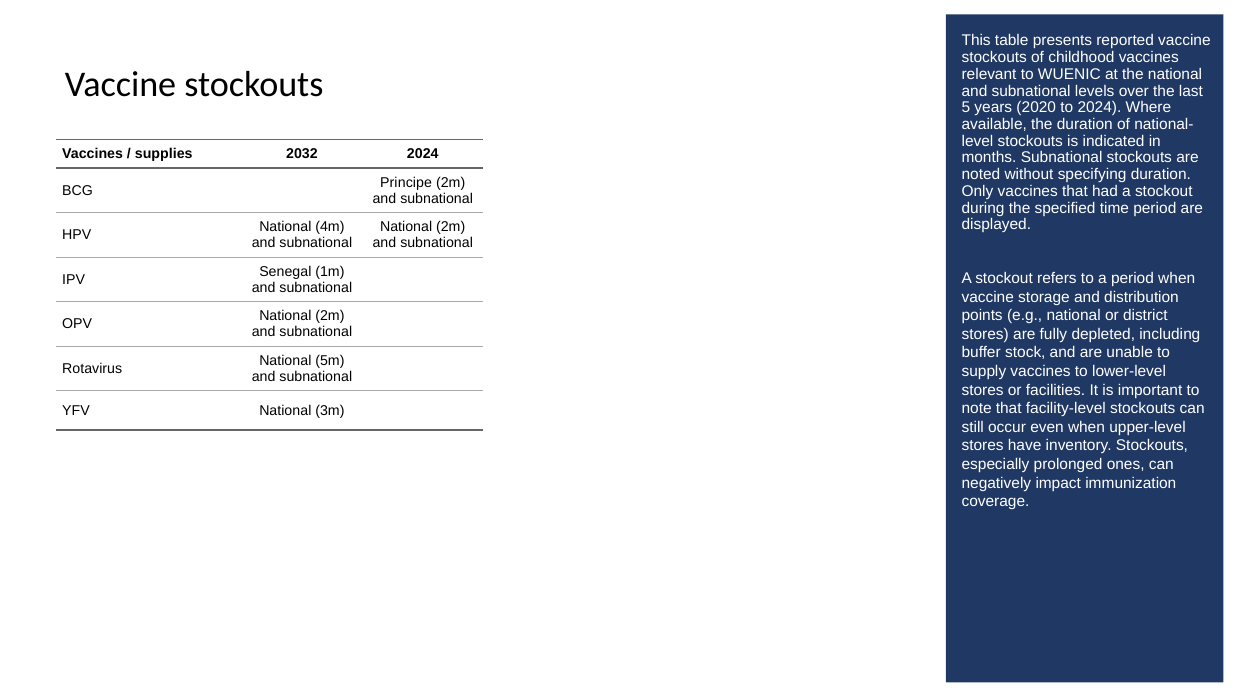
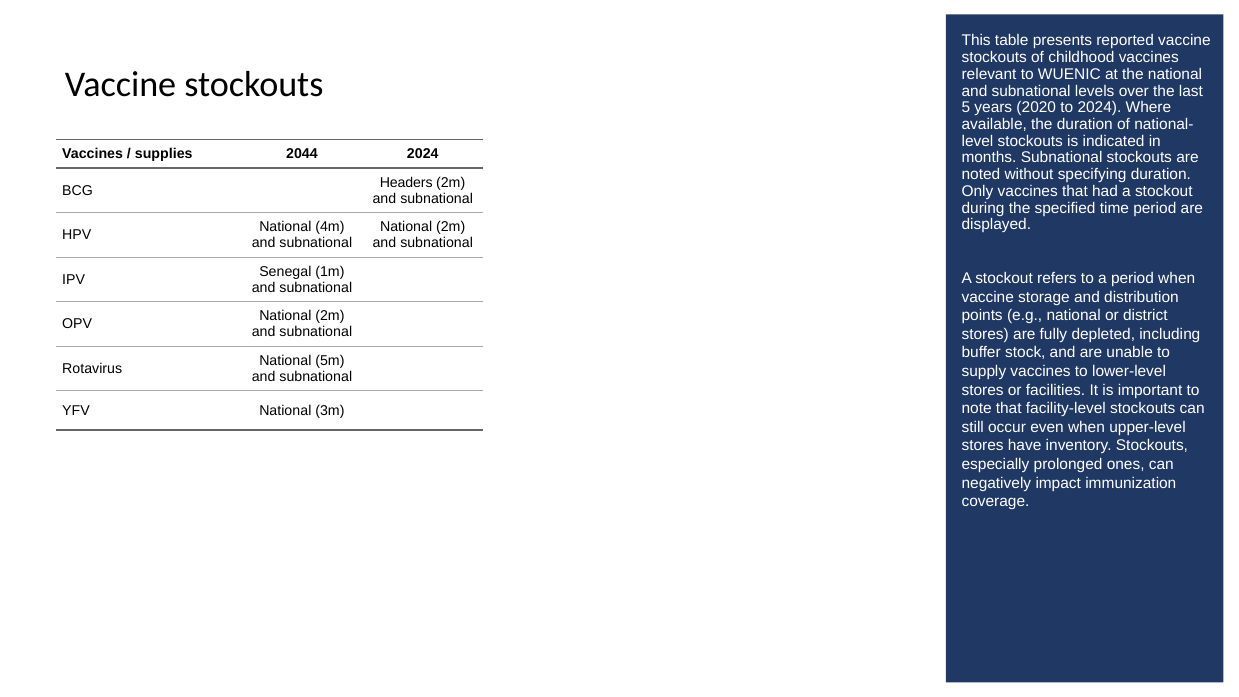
2032: 2032 -> 2044 (302, 154)
Principe: Principe -> Headers (406, 183)
